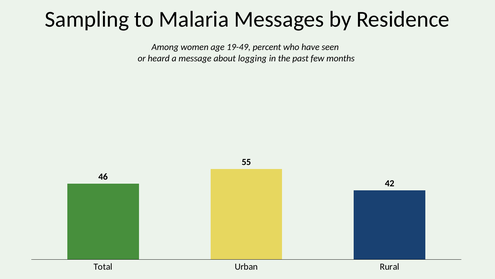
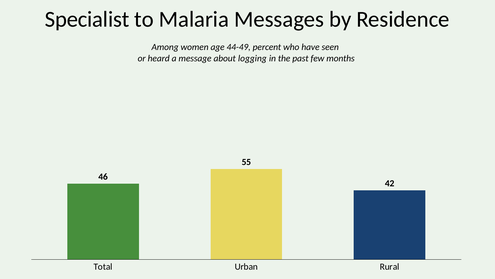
Sampling: Sampling -> Specialist (87, 19)
19-49: 19-49 -> 44-49 (239, 47)
